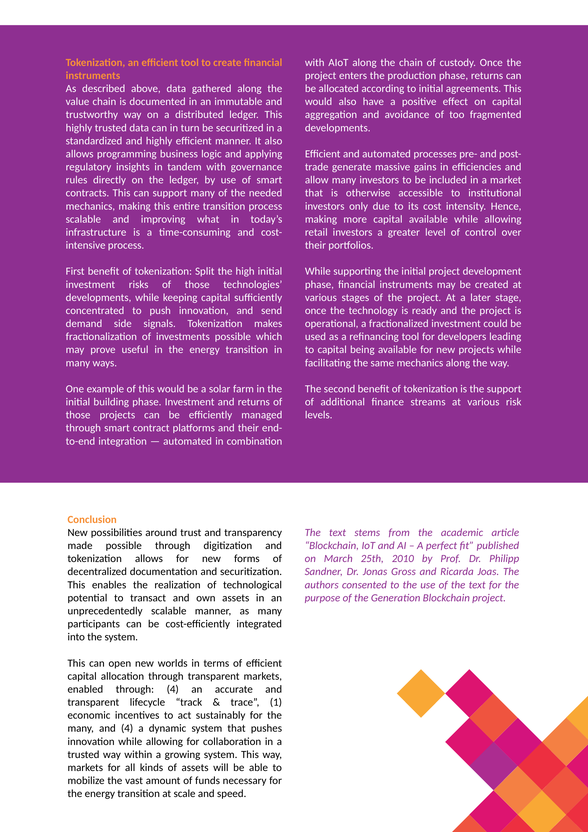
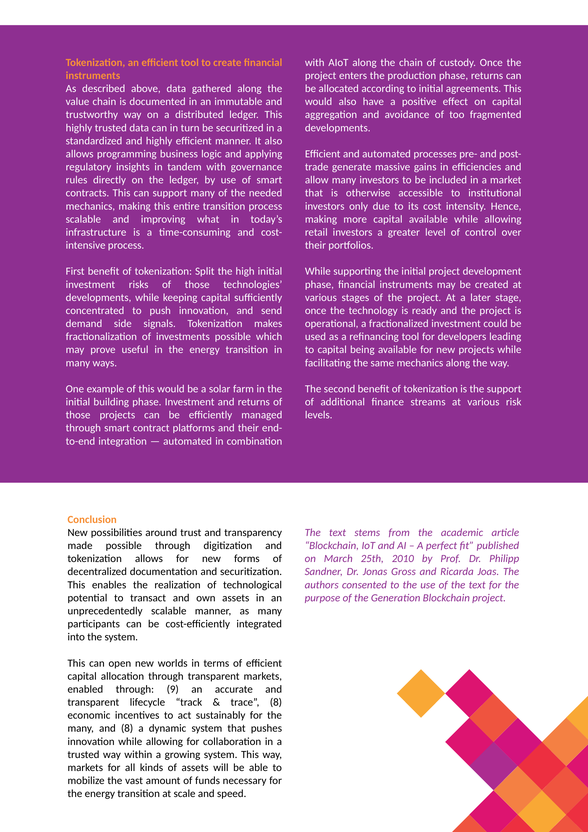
through 4: 4 -> 9 (173, 689)
trace 1: 1 -> 8 (276, 702)
and 4: 4 -> 8 (127, 728)
